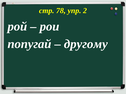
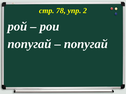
другому: другому -> попугай (86, 44)
